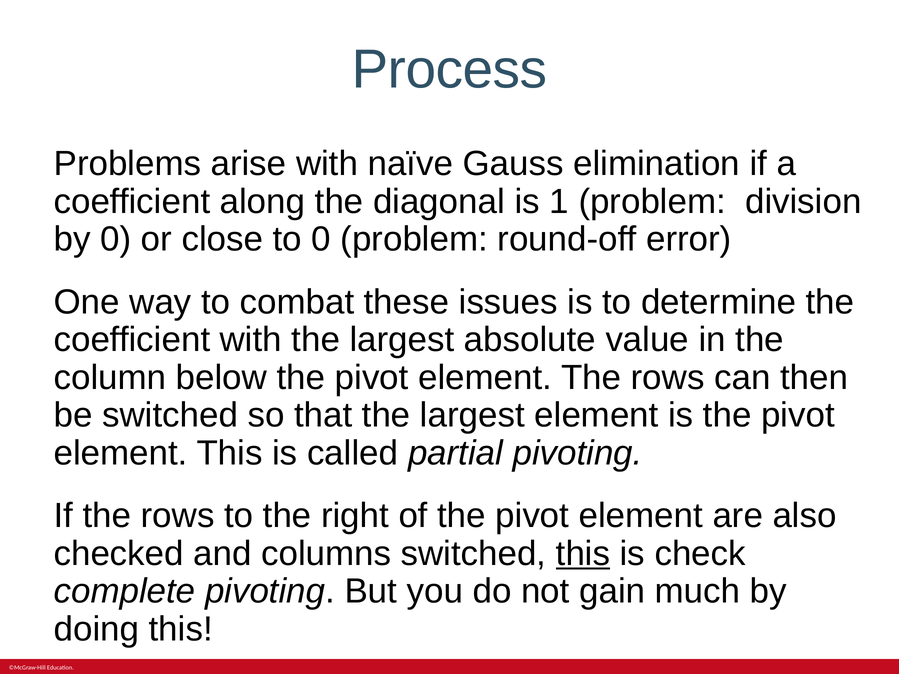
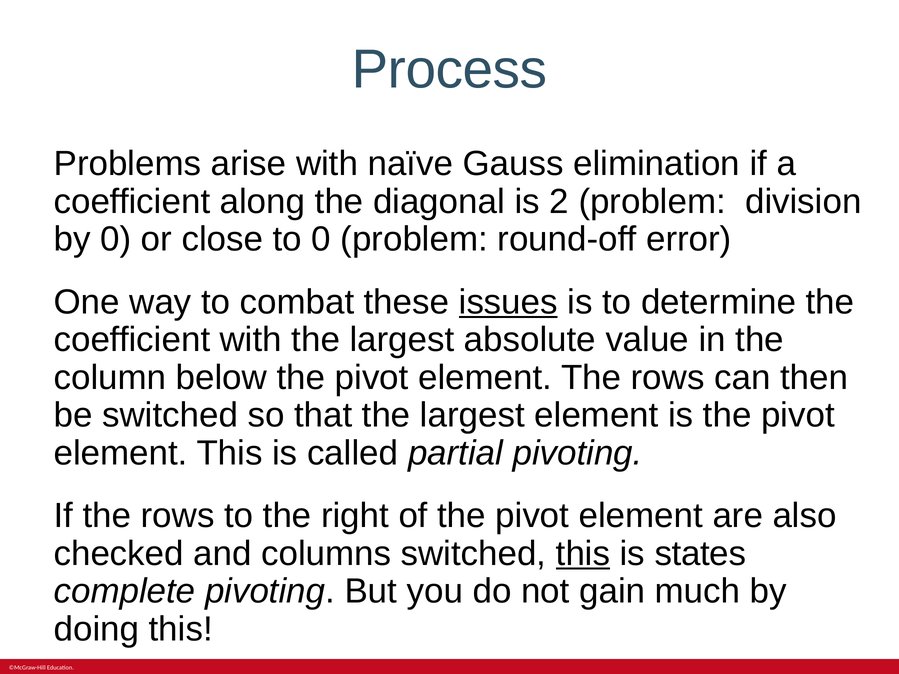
1: 1 -> 2 (559, 202)
issues underline: none -> present (508, 302)
check: check -> states (700, 554)
